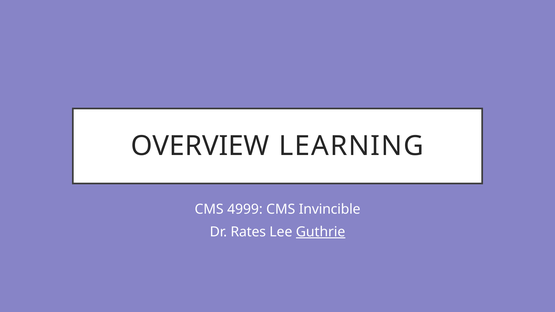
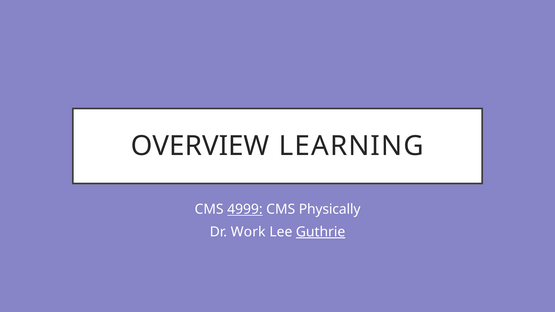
4999 underline: none -> present (245, 210)
Invincible: Invincible -> Physically (330, 210)
Rates: Rates -> Work (248, 232)
